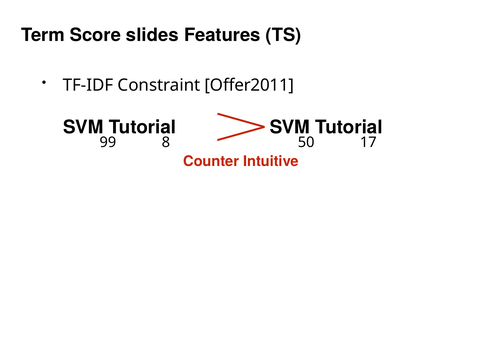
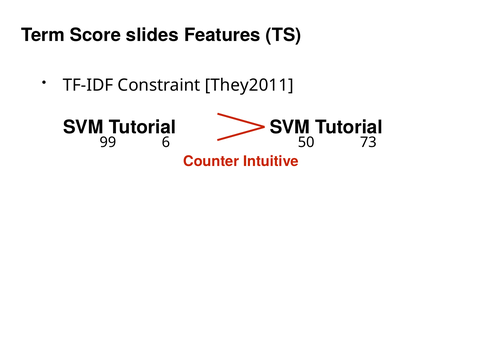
Offer2011: Offer2011 -> They2011 (249, 85)
8: 8 -> 6 (166, 142)
17: 17 -> 73 (368, 142)
